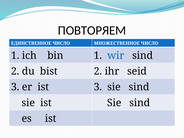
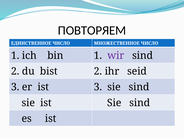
wir colour: blue -> purple (116, 56)
